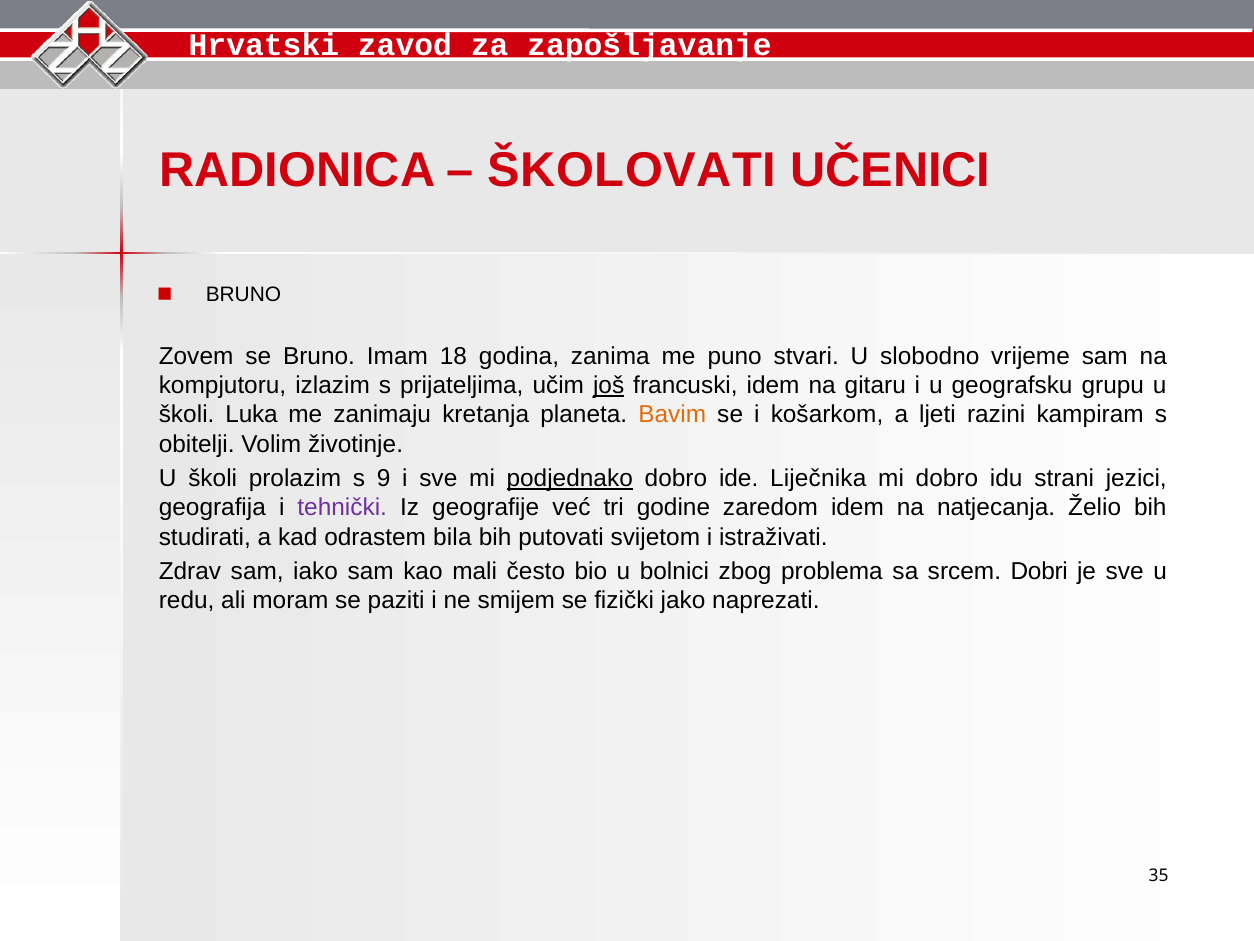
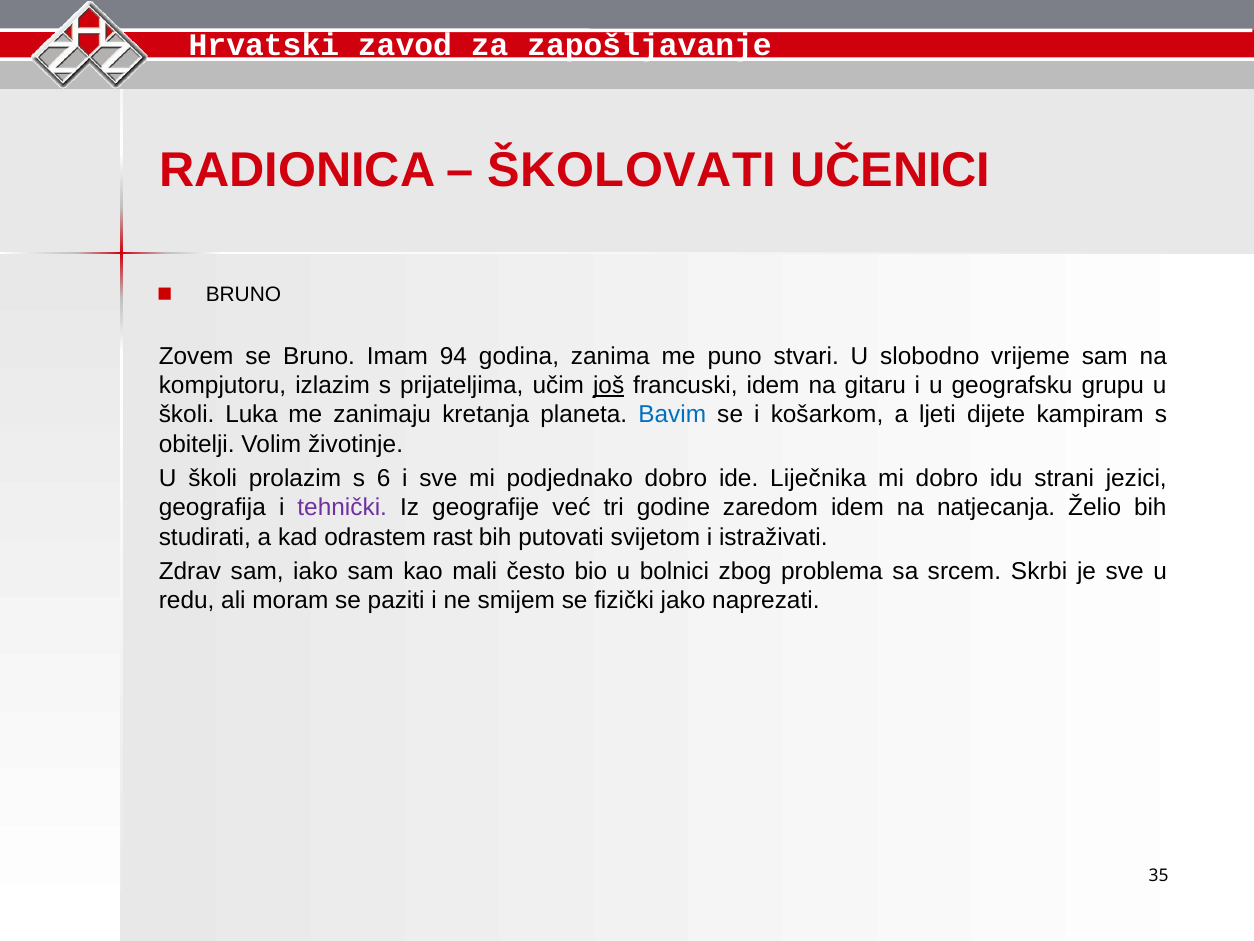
18: 18 -> 94 (453, 356)
Bavim colour: orange -> blue (672, 415)
razini: razini -> dijete (996, 415)
9: 9 -> 6 (384, 478)
podjednako underline: present -> none (570, 478)
bila: bila -> rast (453, 537)
Dobri: Dobri -> Skrbi (1039, 571)
